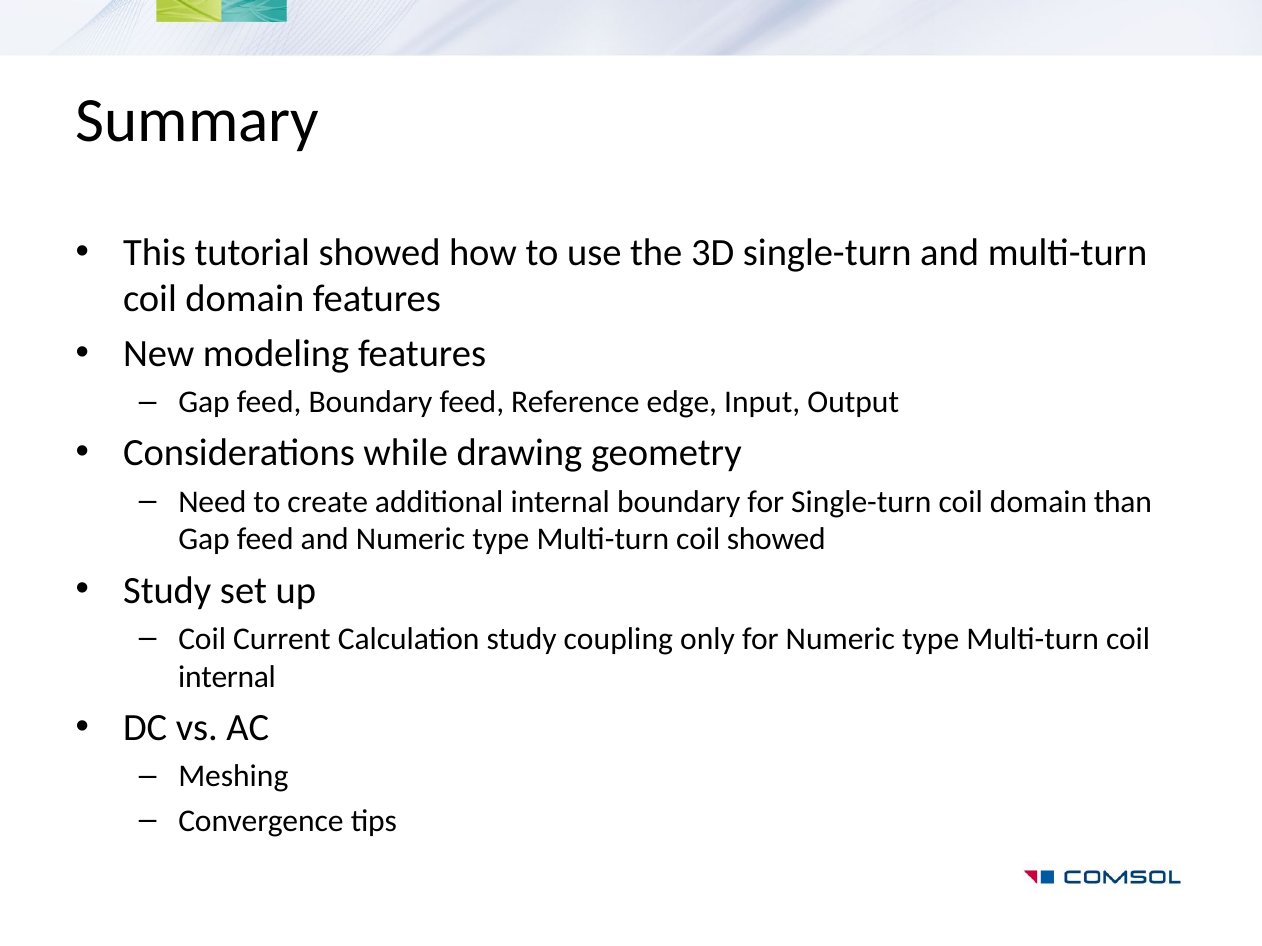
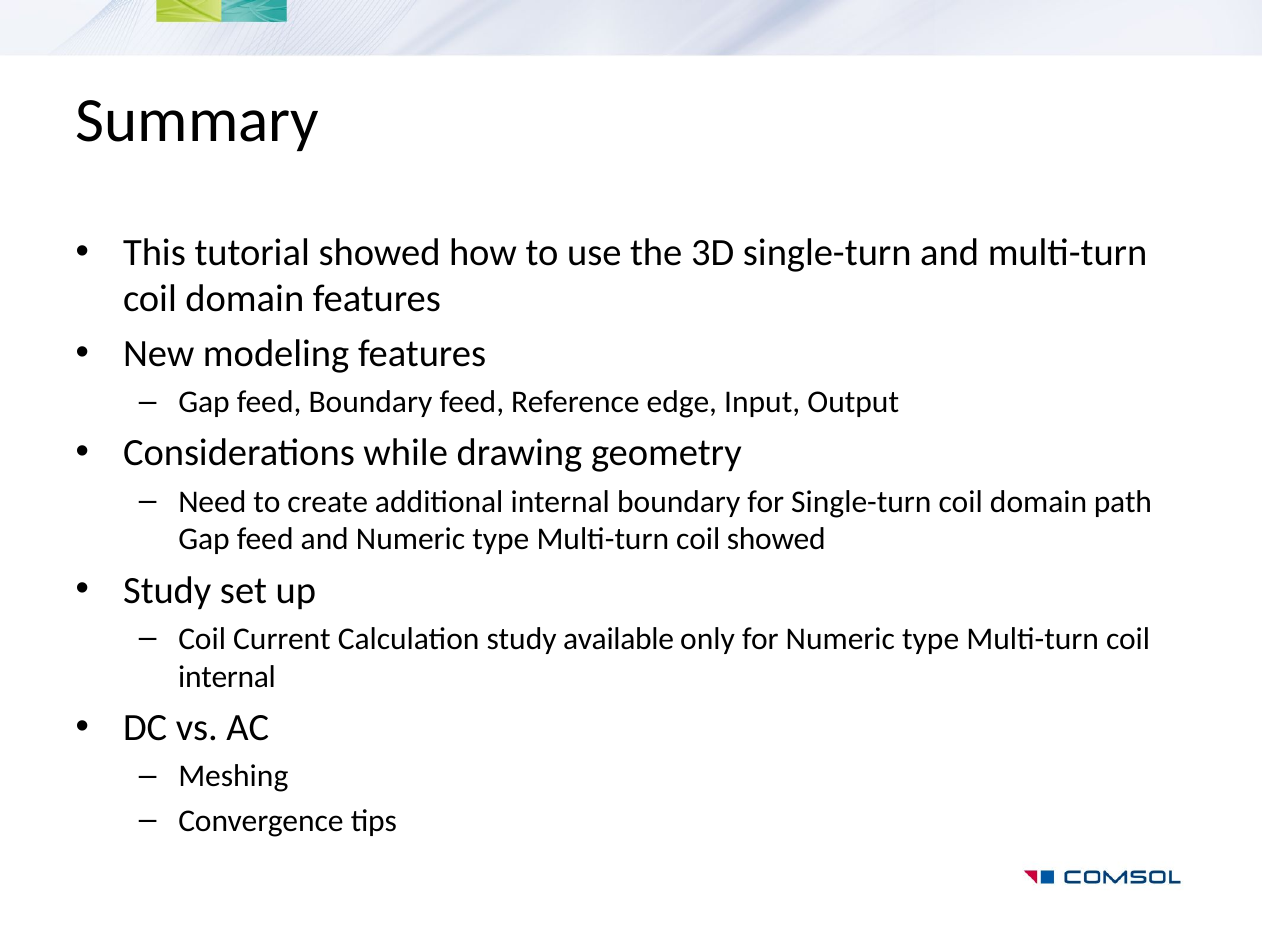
than: than -> path (1123, 502)
coupling: coupling -> available (618, 639)
